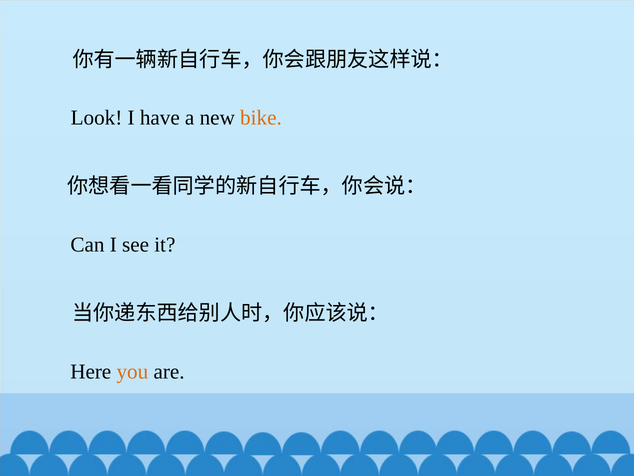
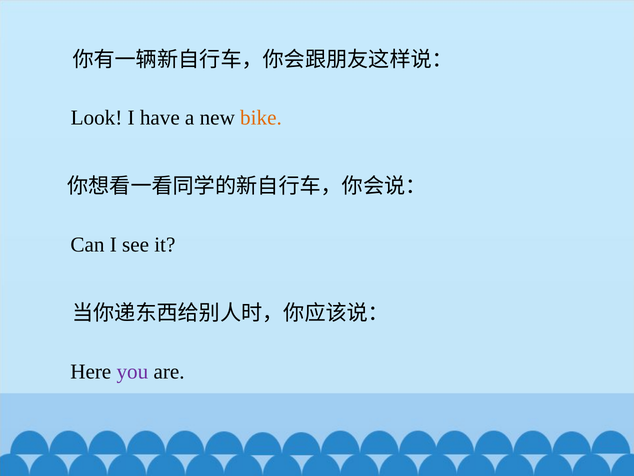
you colour: orange -> purple (132, 371)
